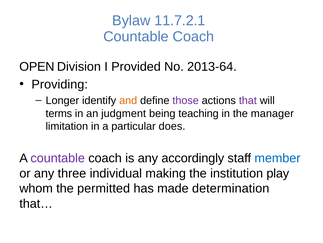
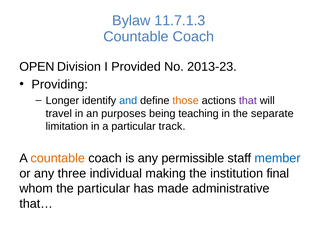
11.7.2.1: 11.7.2.1 -> 11.7.1.3 (180, 20)
2013-64: 2013-64 -> 2013-23 (212, 67)
and colour: orange -> blue (128, 100)
those colour: purple -> orange (186, 100)
terms: terms -> travel (59, 113)
judgment: judgment -> purposes (124, 113)
manager: manager -> separate (272, 113)
does: does -> track (172, 126)
countable colour: purple -> orange (58, 158)
accordingly: accordingly -> permissible (193, 158)
play: play -> final (278, 173)
the permitted: permitted -> particular (104, 188)
determination: determination -> administrative (231, 188)
